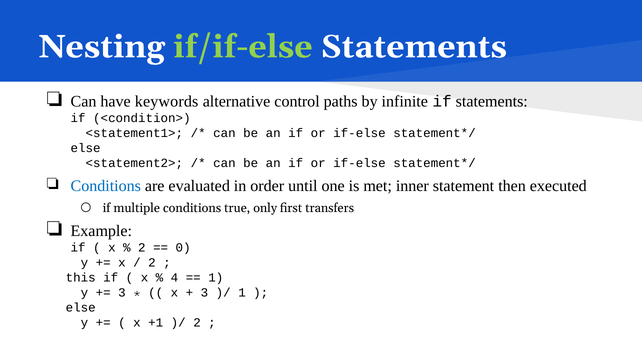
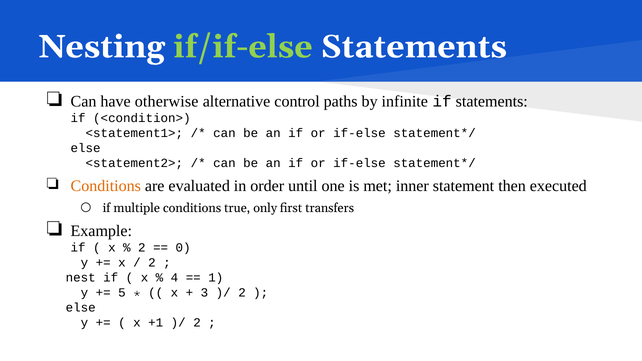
keywords: keywords -> otherwise (167, 101)
Conditions colour: blue -> orange (106, 186)
this: this -> nest (81, 278)
3: 3 -> 5 (122, 293)
1: 1 -> 2 (242, 293)
